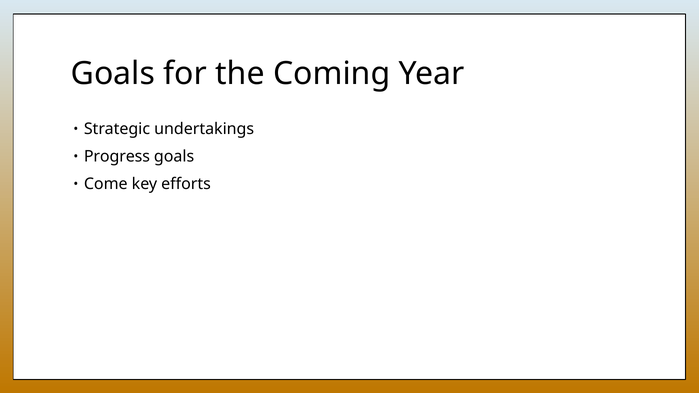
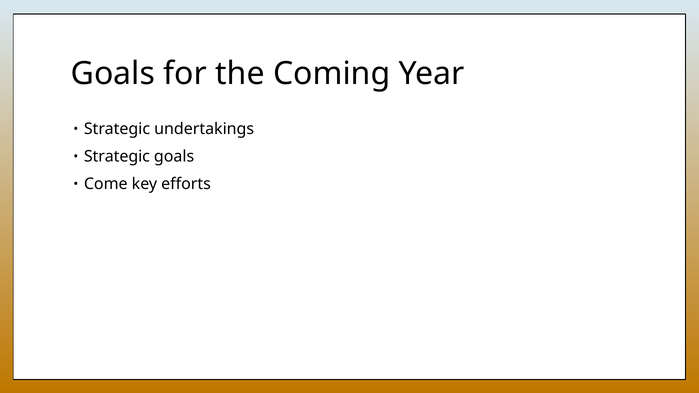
Progress: Progress -> Strategic (117, 157)
